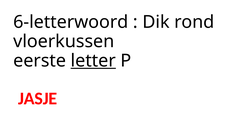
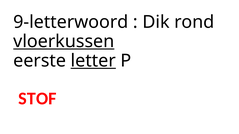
6-letterwoord: 6-letterwoord -> 9-letterwoord (71, 22)
vloerkussen underline: none -> present (64, 41)
JASJE: JASJE -> STOF (37, 99)
